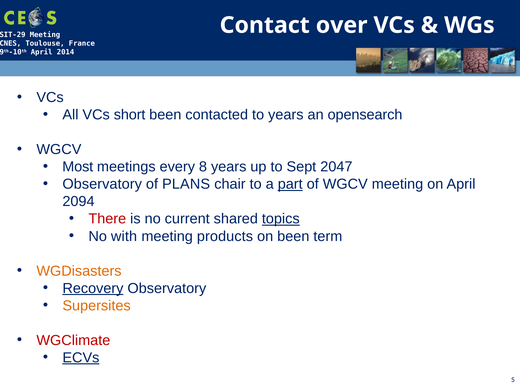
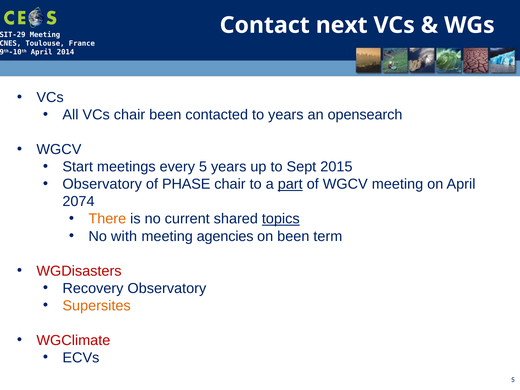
over: over -> next (342, 25)
VCs short: short -> chair (130, 115)
Most: Most -> Start (78, 167)
every 8: 8 -> 5 (203, 167)
2047: 2047 -> 2015 (336, 167)
PLANS: PLANS -> PHASE (186, 184)
2094: 2094 -> 2074 (78, 202)
There colour: red -> orange (107, 219)
products: products -> agencies (225, 236)
WGDisasters colour: orange -> red (79, 271)
Recovery underline: present -> none (93, 288)
ECVs underline: present -> none (81, 358)
